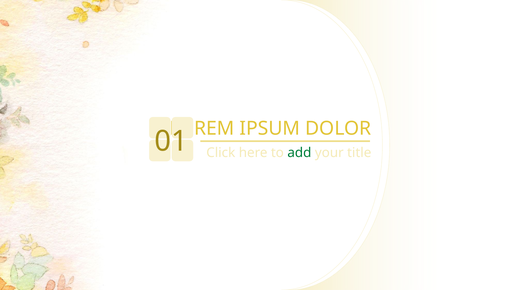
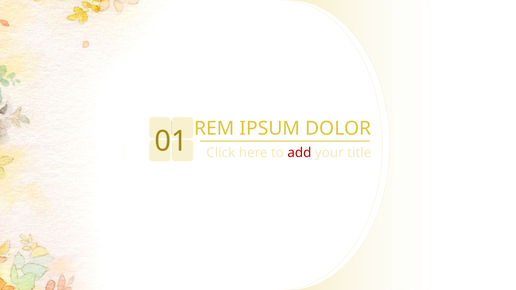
add colour: green -> red (299, 153)
